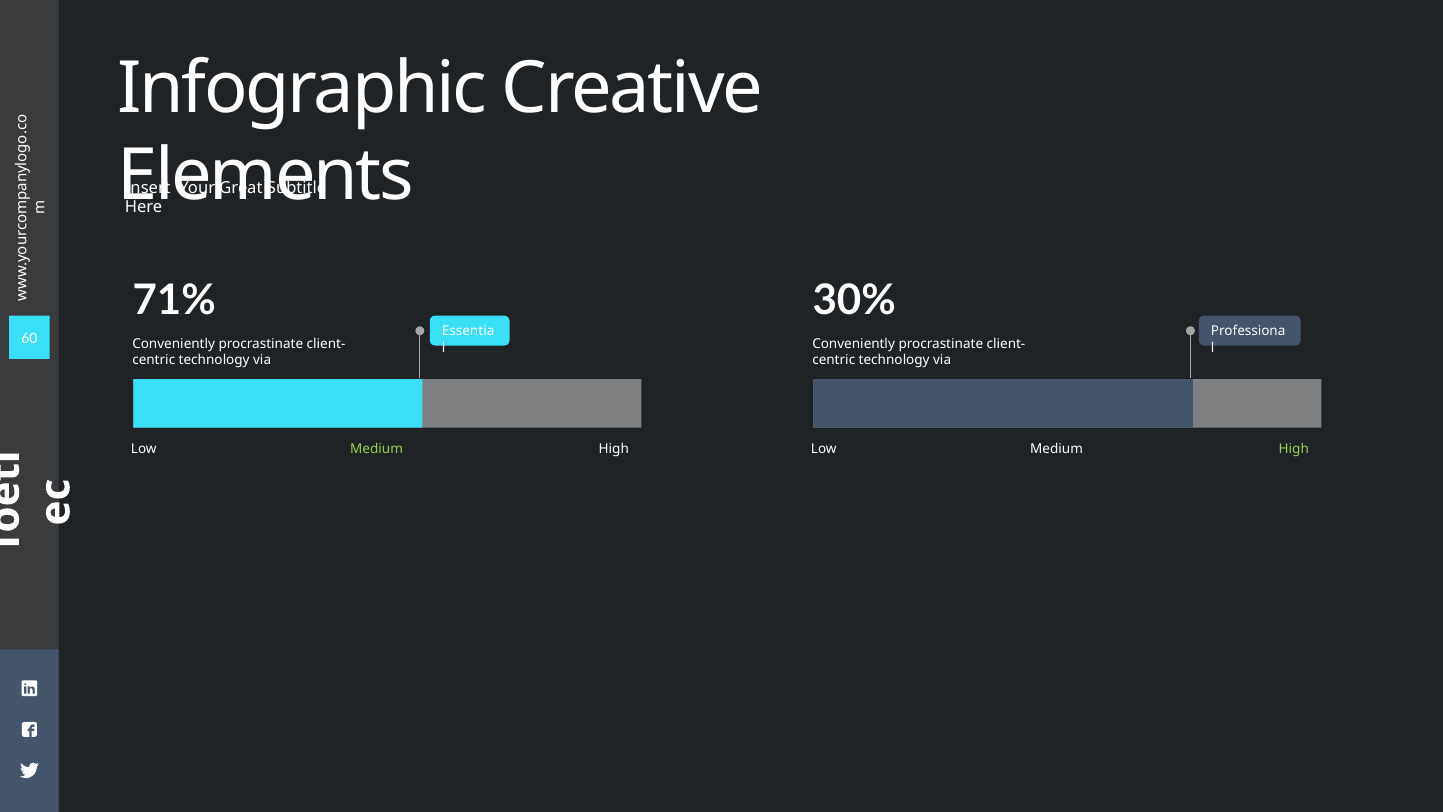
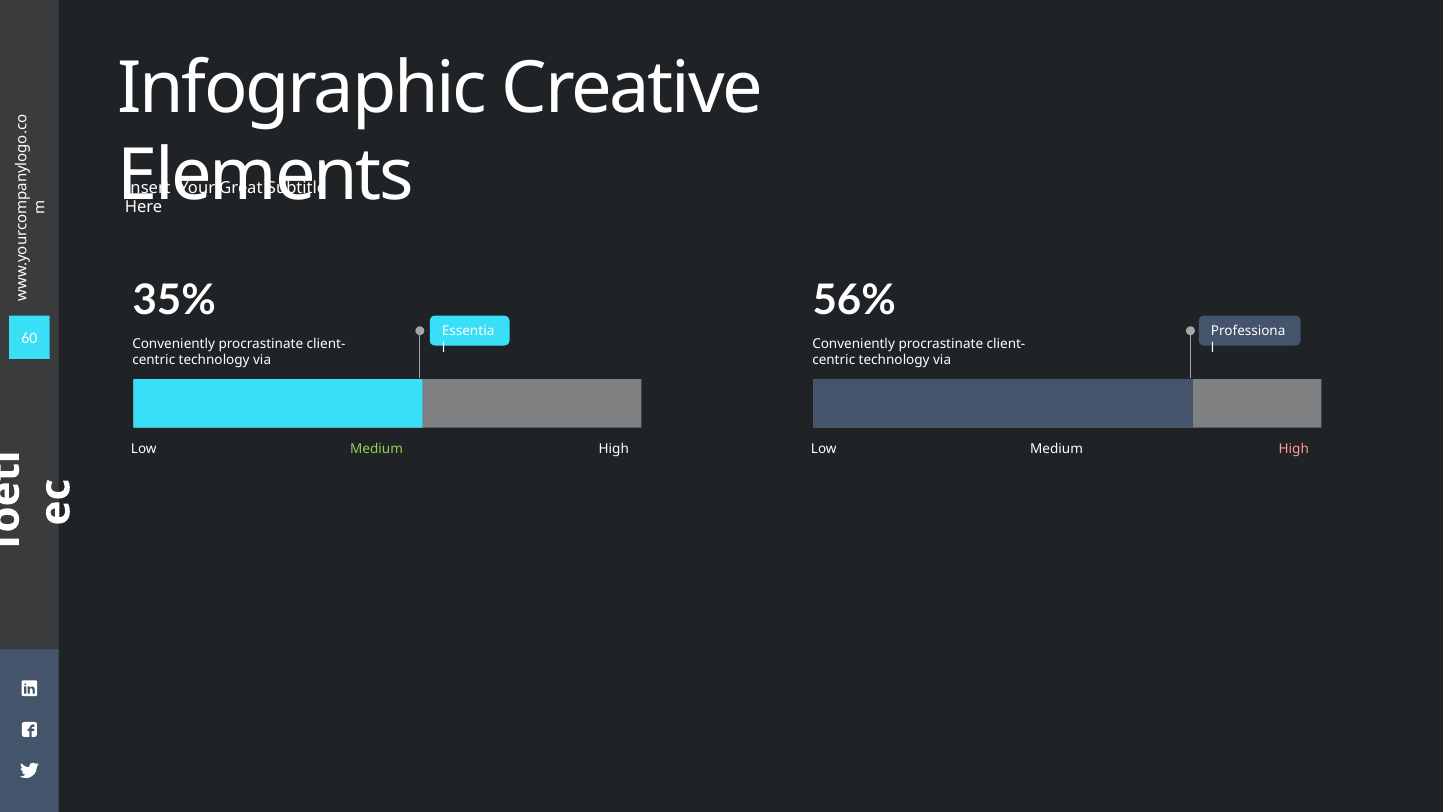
71%: 71% -> 35% (174, 301)
30%: 30% -> 56% (854, 301)
High colour: light green -> pink (1294, 449)
